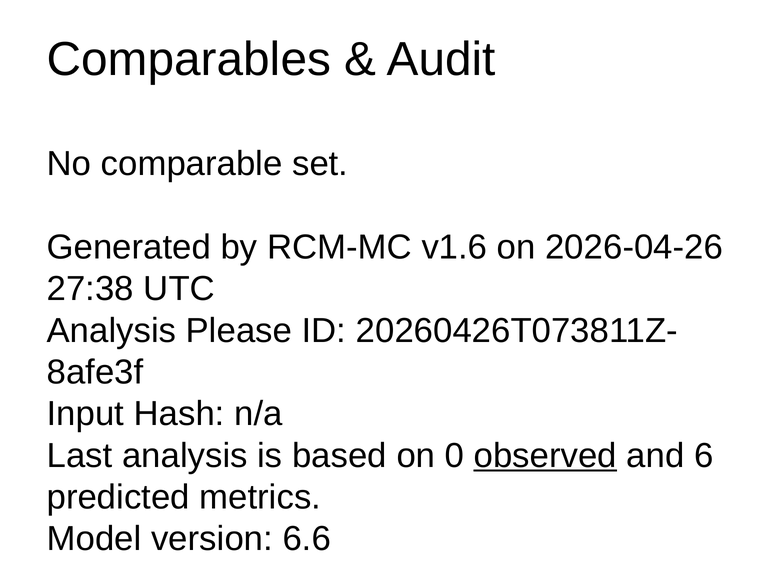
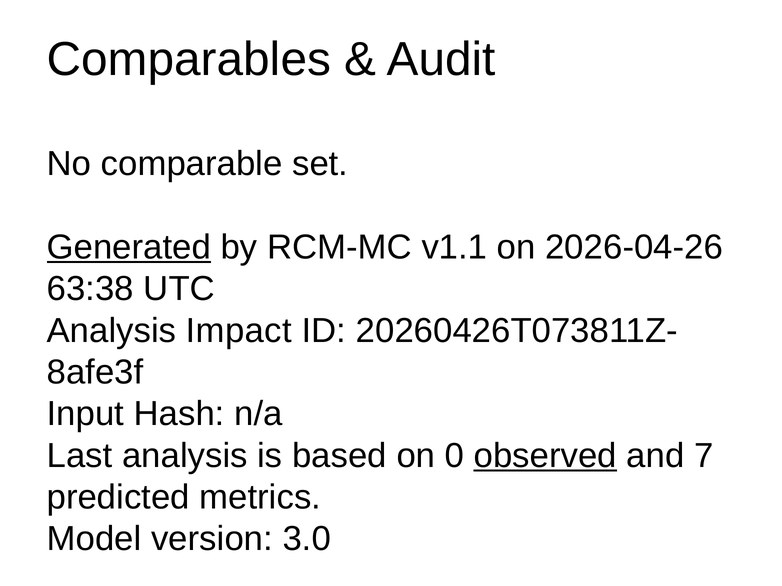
Generated underline: none -> present (129, 247)
v1.6: v1.6 -> v1.1 (454, 247)
27:38: 27:38 -> 63:38 (90, 289)
Please: Please -> Impact (239, 331)
6: 6 -> 7 (704, 456)
6.6: 6.6 -> 3.0 (307, 539)
